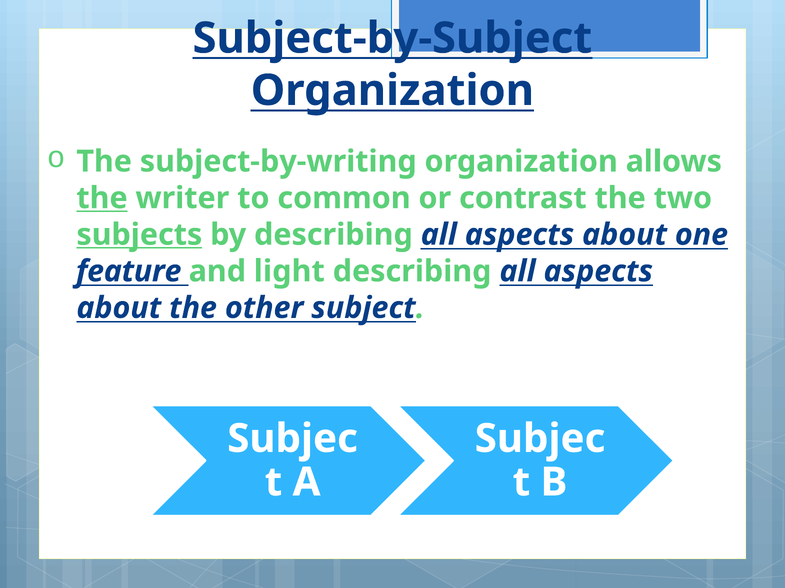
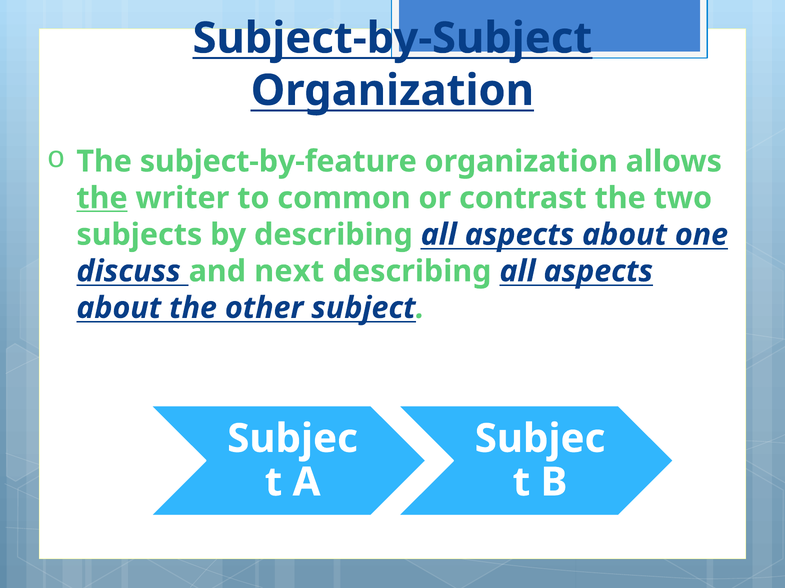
subject-by-writing: subject-by-writing -> subject-by-feature (278, 162)
subjects underline: present -> none (139, 235)
feature: feature -> discuss (129, 272)
light: light -> next (289, 272)
